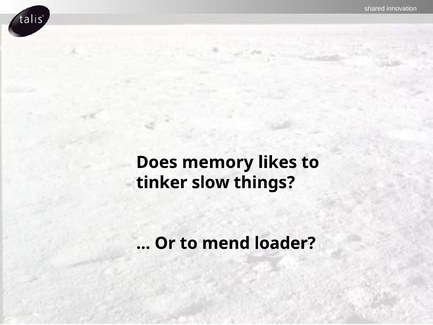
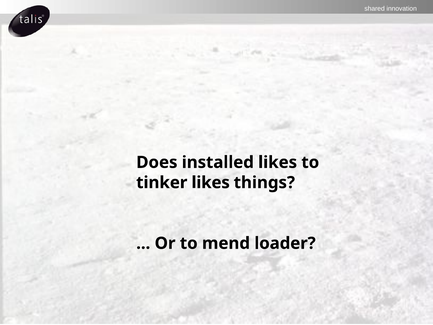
memory: memory -> installed (218, 162)
tinker slow: slow -> likes (211, 182)
